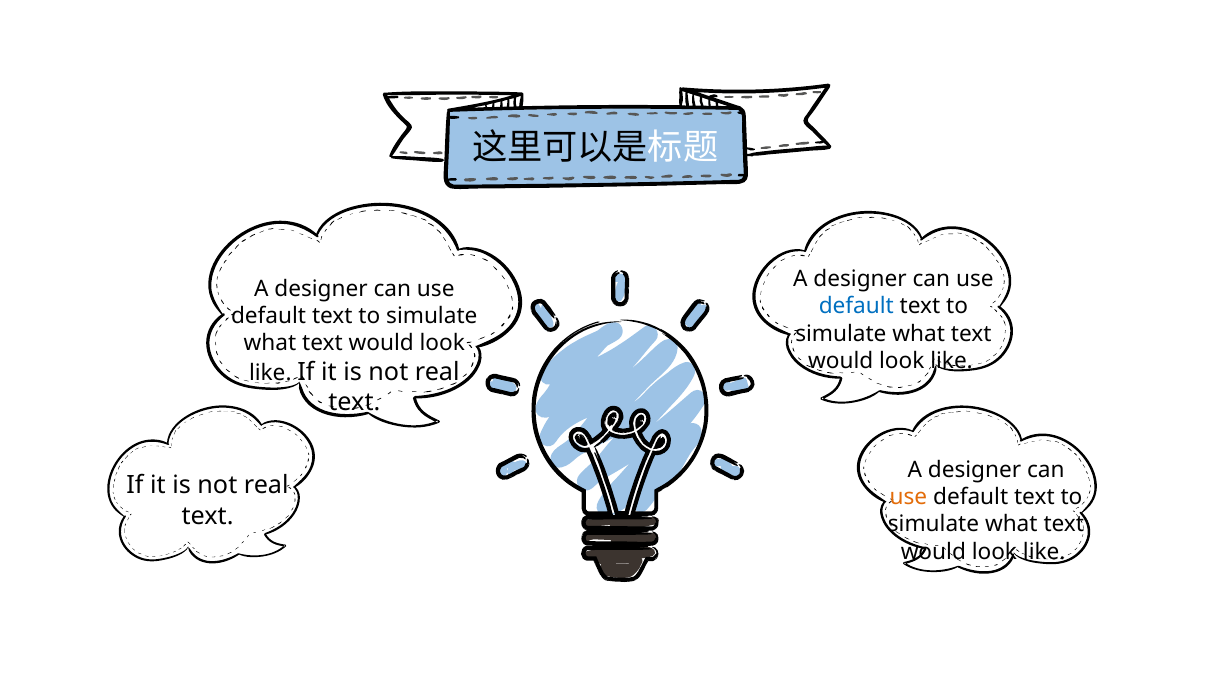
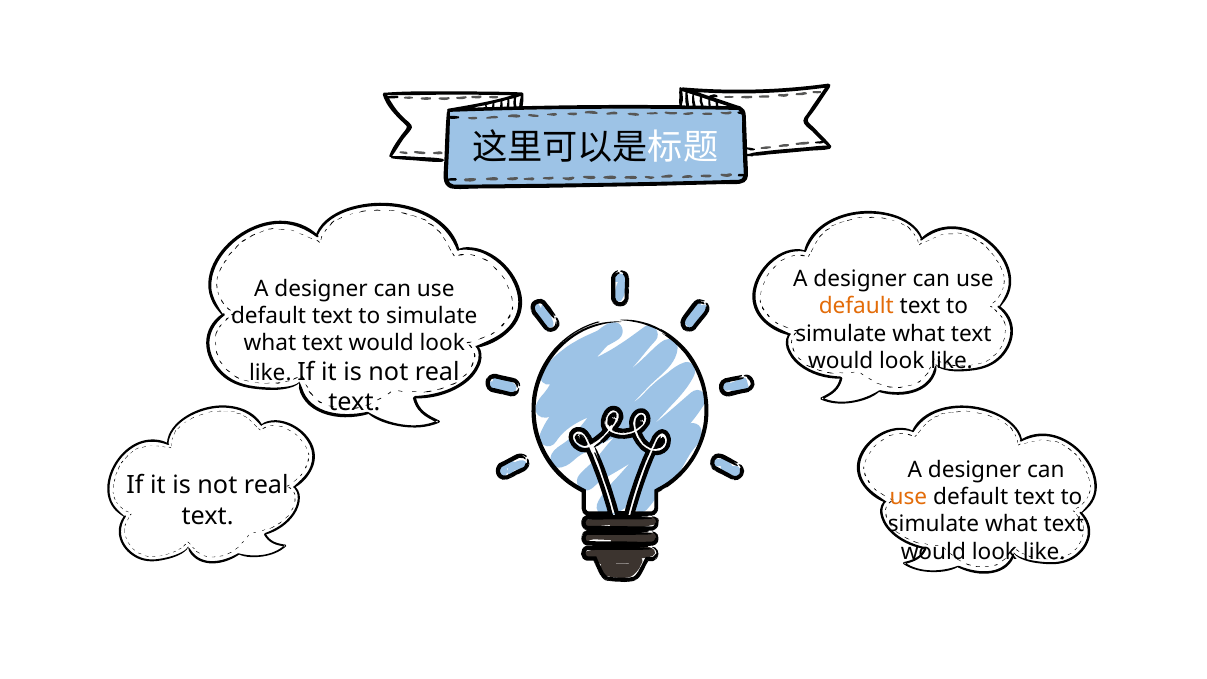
default colour: blue -> orange (856, 306)
